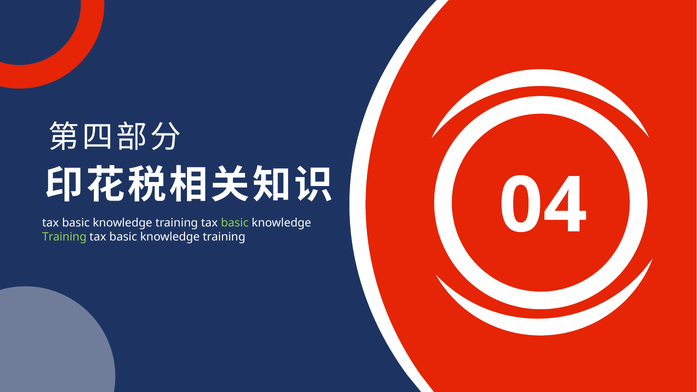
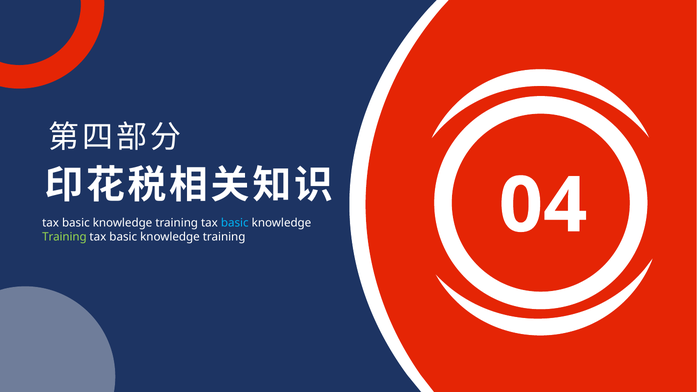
basic colour: light green -> light blue (235, 223)
